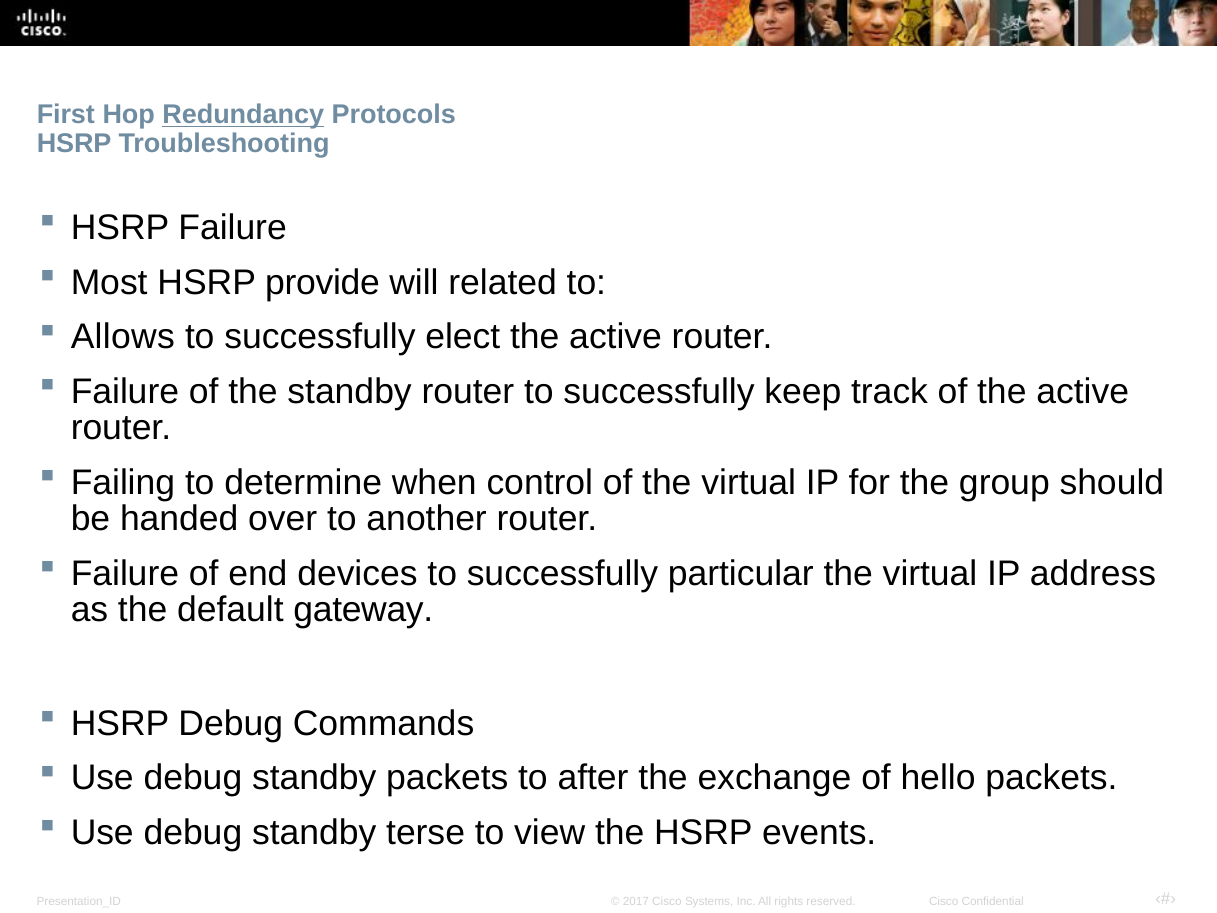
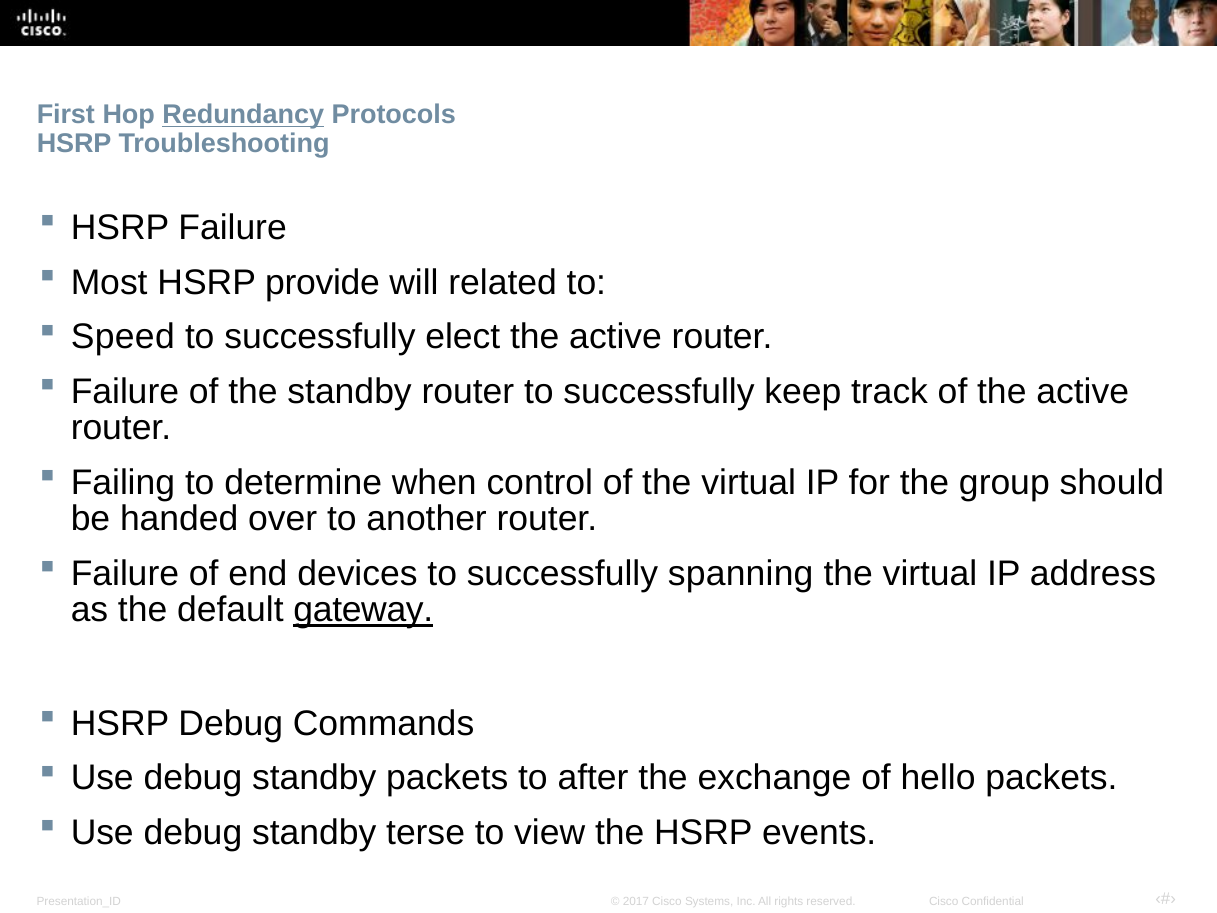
Allows: Allows -> Speed (123, 337)
particular: particular -> spanning (741, 574)
gateway underline: none -> present (363, 610)
